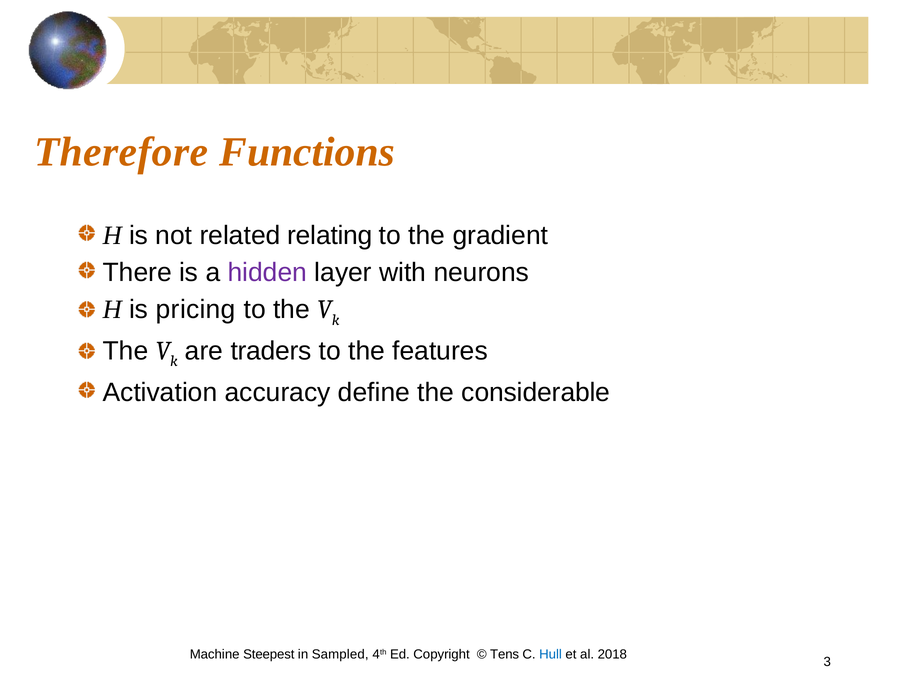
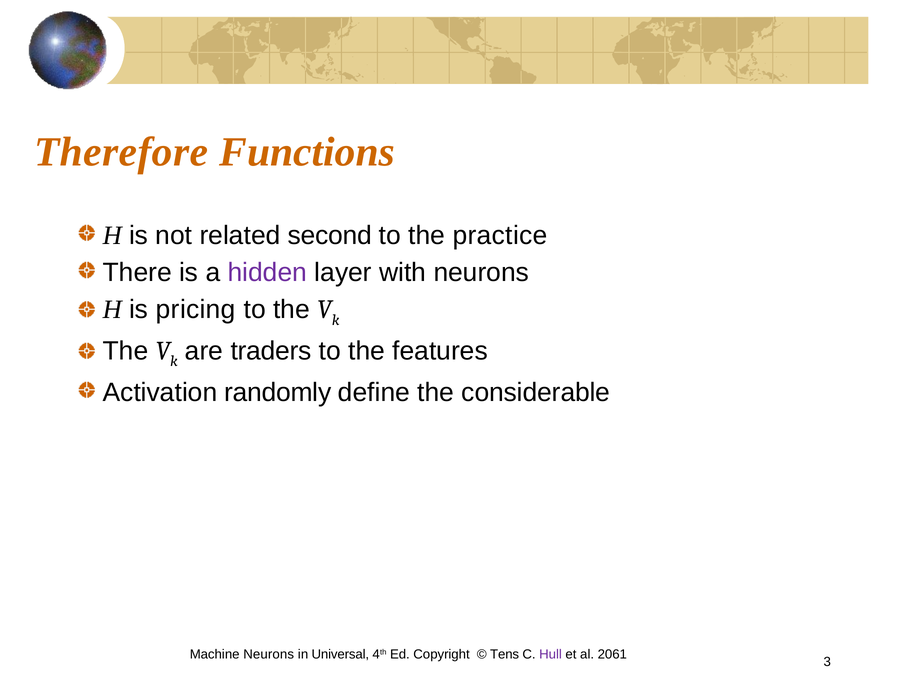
relating: relating -> second (330, 236)
gradient: gradient -> practice (500, 236)
accuracy: accuracy -> randomly (278, 393)
Machine Steepest: Steepest -> Neurons (269, 654)
Sampled: Sampled -> Universal (340, 654)
Hull colour: blue -> purple (551, 654)
2018: 2018 -> 2061 (612, 654)
